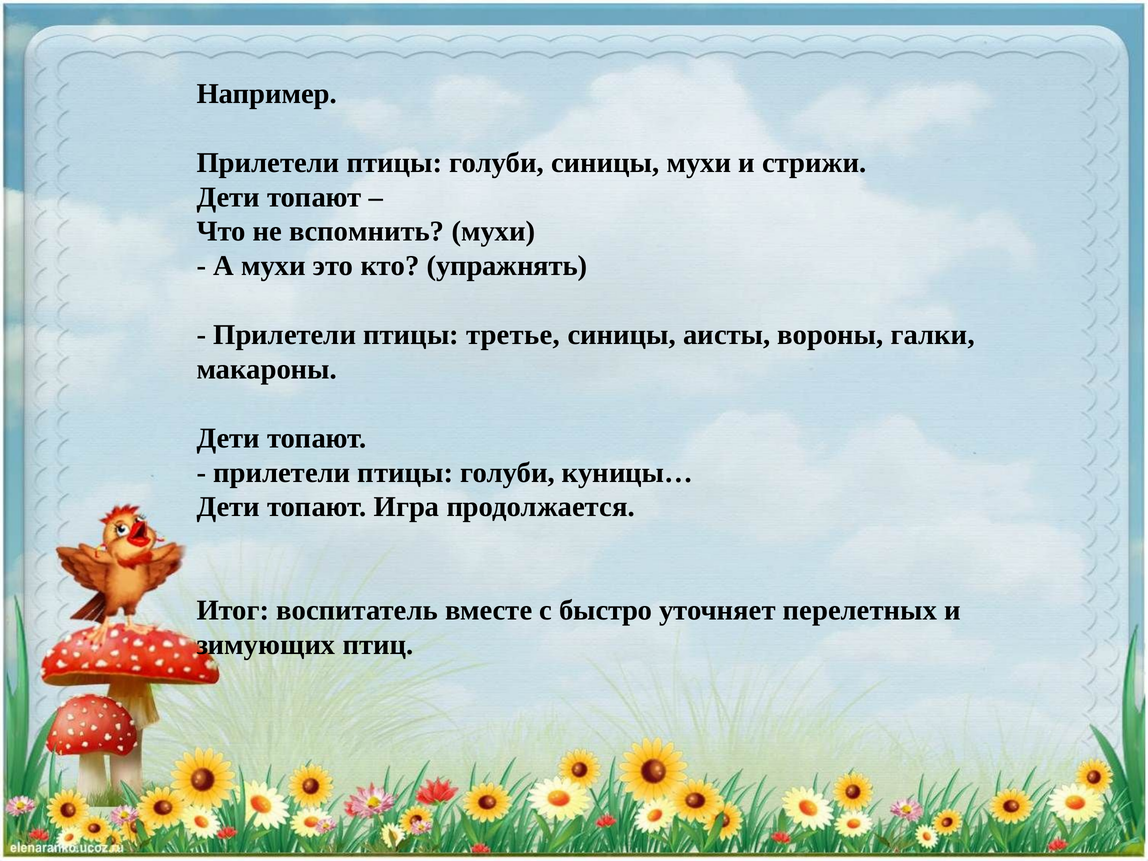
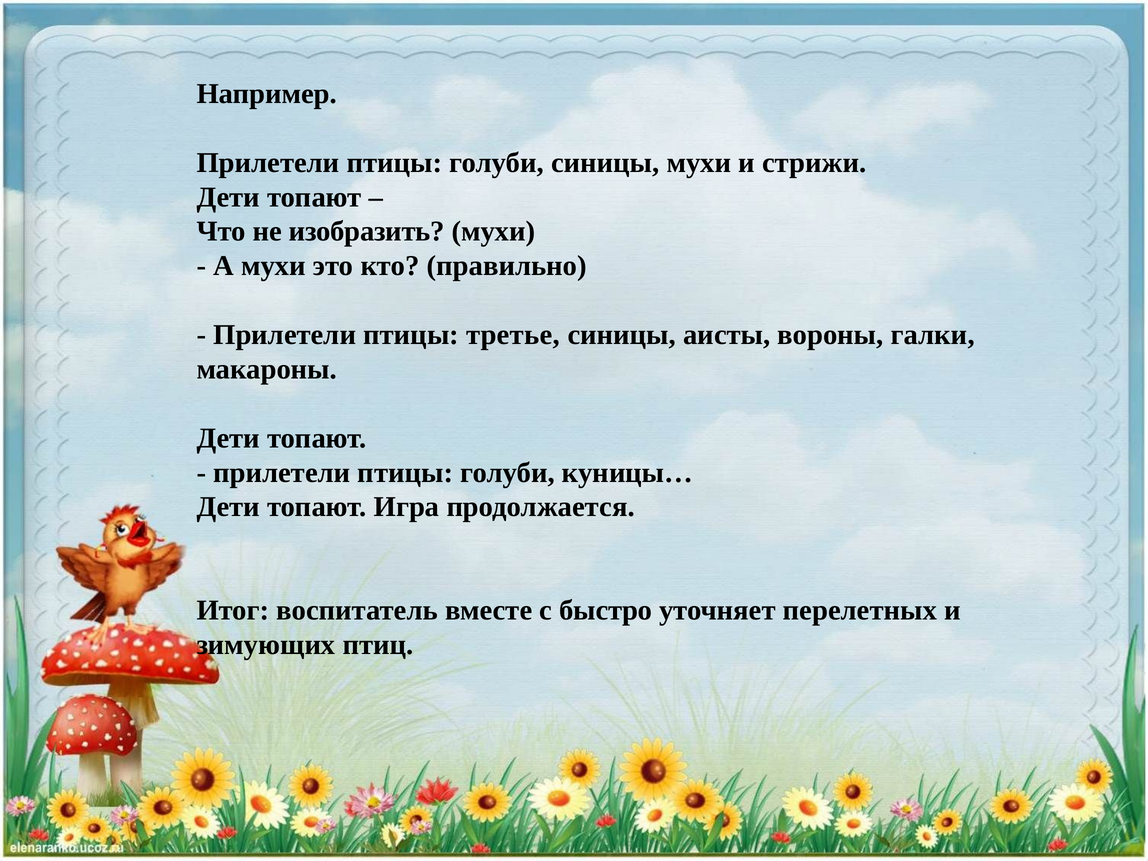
вспомнить: вспомнить -> изобразить (367, 231)
упражнять: упражнять -> правильно (507, 266)
